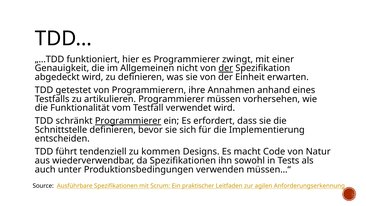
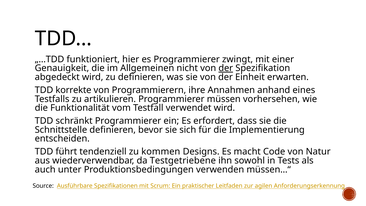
getestet: getestet -> korrekte (73, 90)
Programmierer underline: present -> none (128, 121)
da Spezifikationen: Spezifikationen -> Testgetriebene (183, 161)
